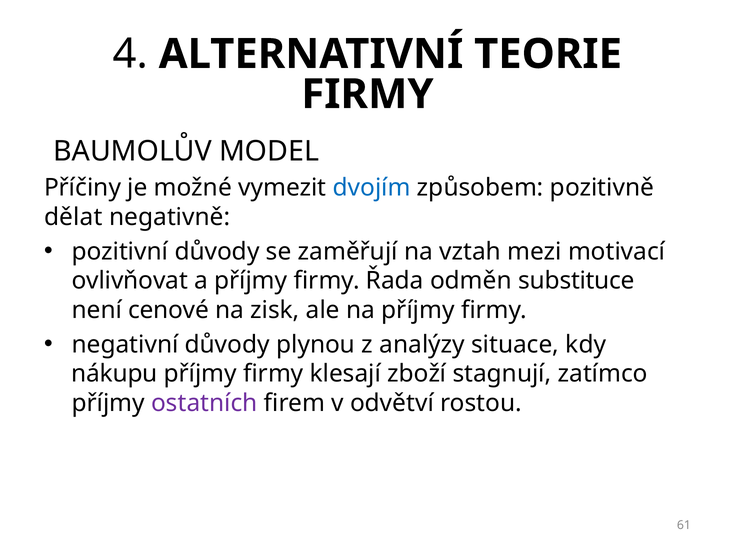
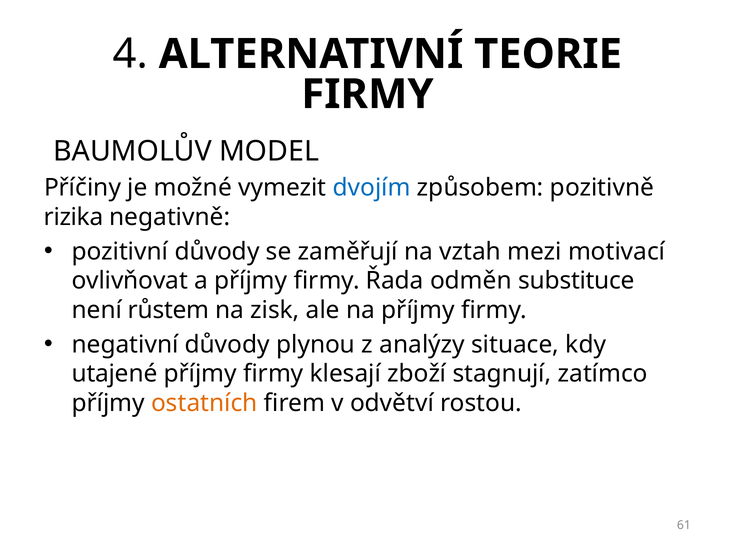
dělat: dělat -> rizika (74, 217)
cenové: cenové -> růstem (169, 310)
nákupu: nákupu -> utajené (115, 374)
ostatních colour: purple -> orange (204, 403)
